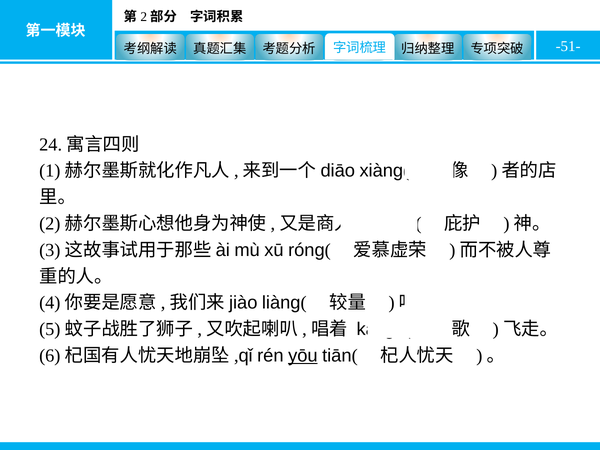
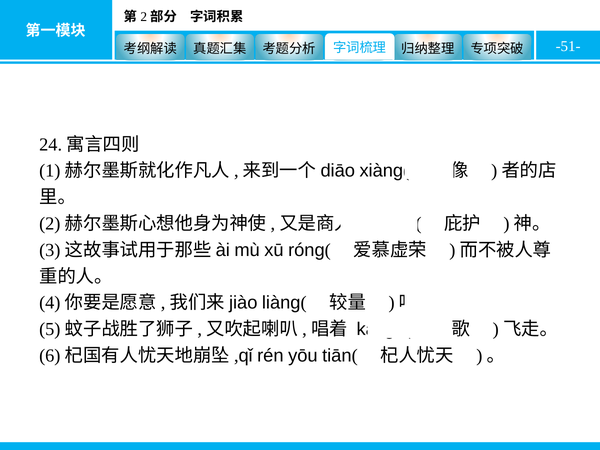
yōu underline: present -> none (303, 356)
